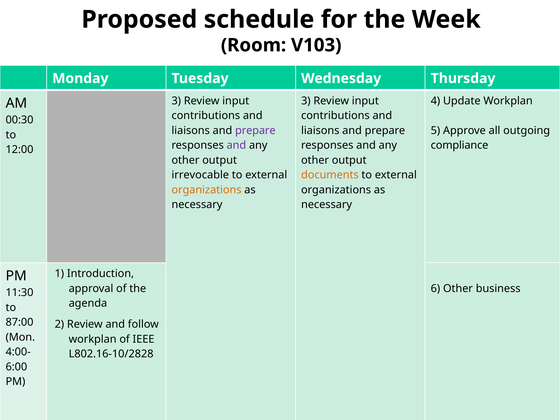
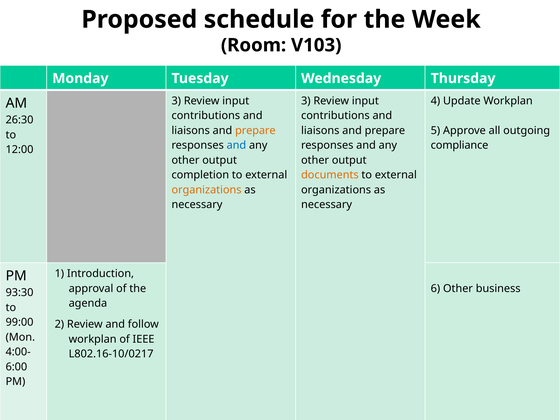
00:30: 00:30 -> 26:30 (20, 120)
prepare colour: purple -> orange (255, 131)
and colour: purple -> blue (236, 145)
irrevocable: irrevocable -> completion (200, 175)
11:30: 11:30 -> 93:30 (20, 293)
87:00: 87:00 -> 99:00 (20, 322)
L802.16-10/2828: L802.16-10/2828 -> L802.16-10/0217 (111, 354)
